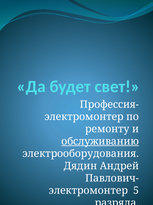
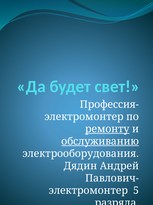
ремонту underline: none -> present (107, 128)
